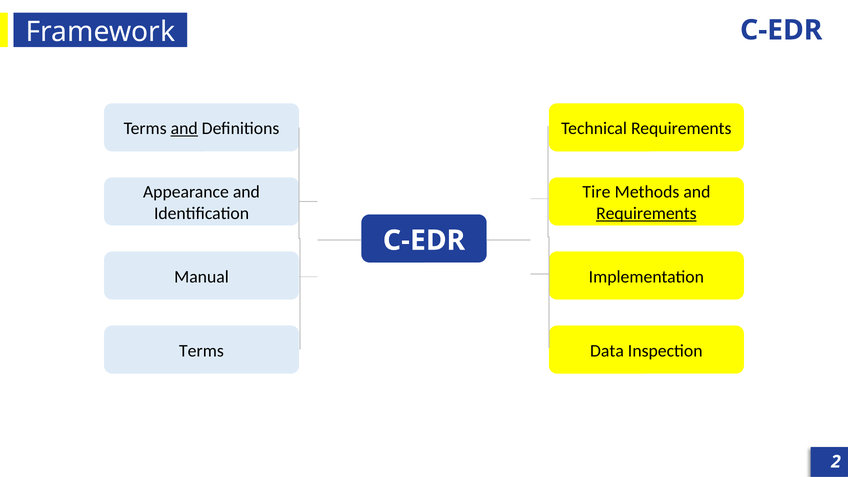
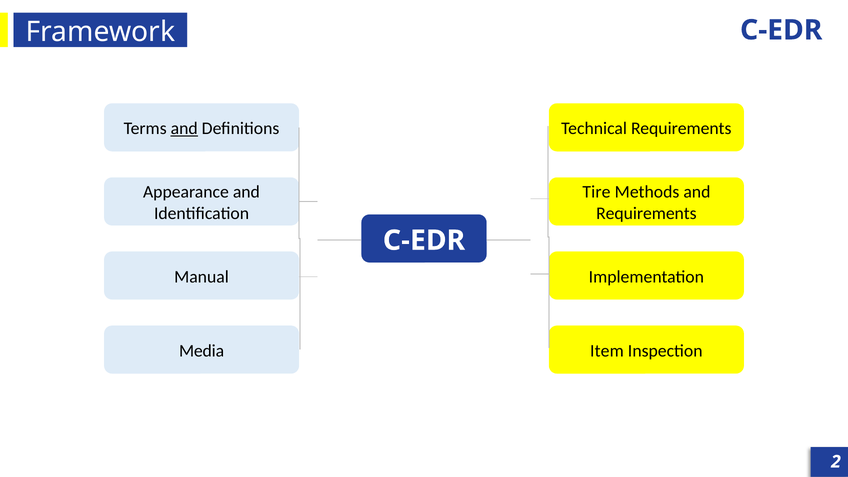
Requirements underline: present -> none (646, 213)
Terms: Terms -> Media (202, 351)
Data: Data -> Item (607, 351)
